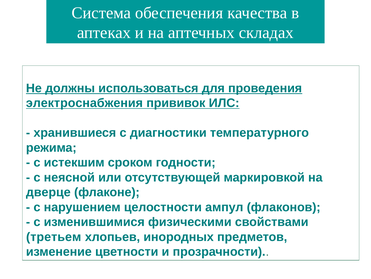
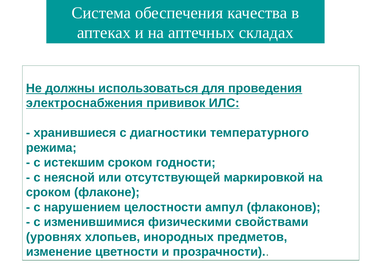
дверце: дверце -> сроком (48, 192)
третьем: третьем -> уровнях (54, 236)
